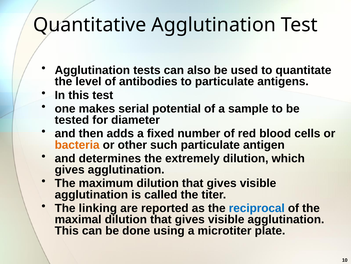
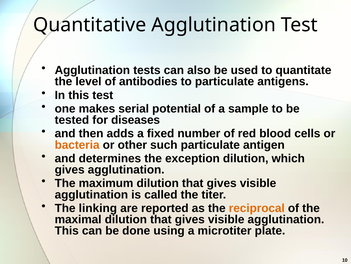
diameter: diameter -> diseases (136, 120)
extremely: extremely -> exception (192, 158)
reciprocal colour: blue -> orange (257, 208)
